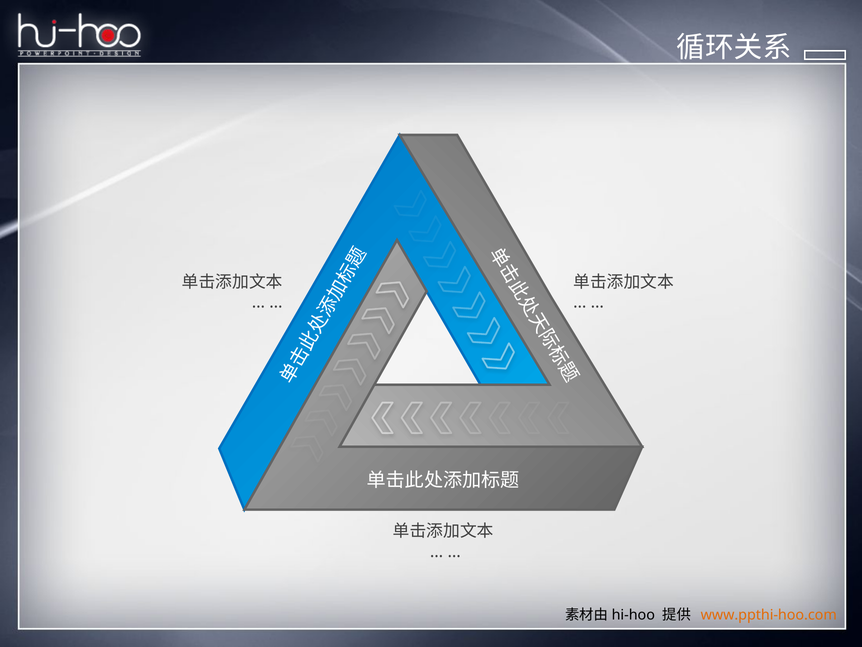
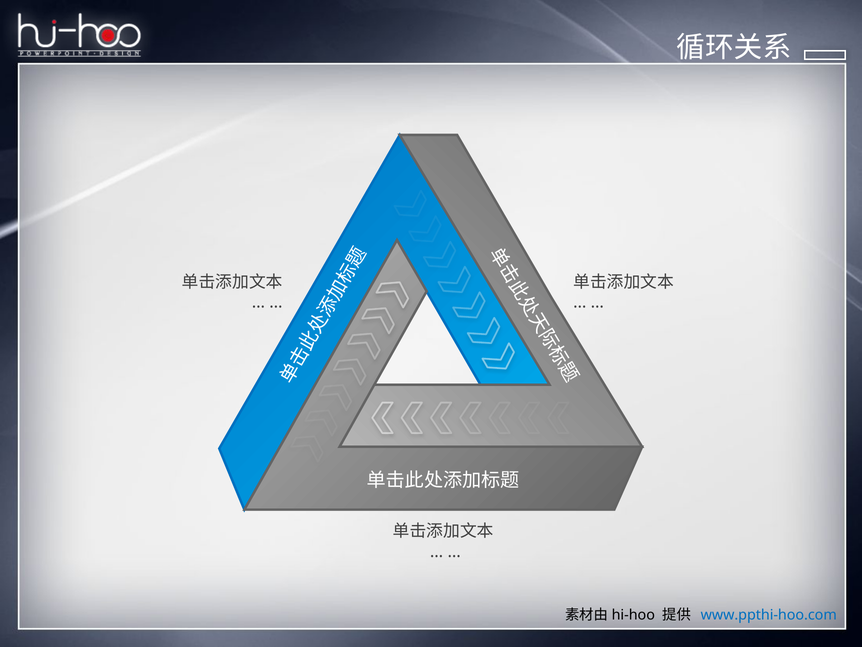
www.ppthi-hoo.com colour: orange -> blue (769, 614)
